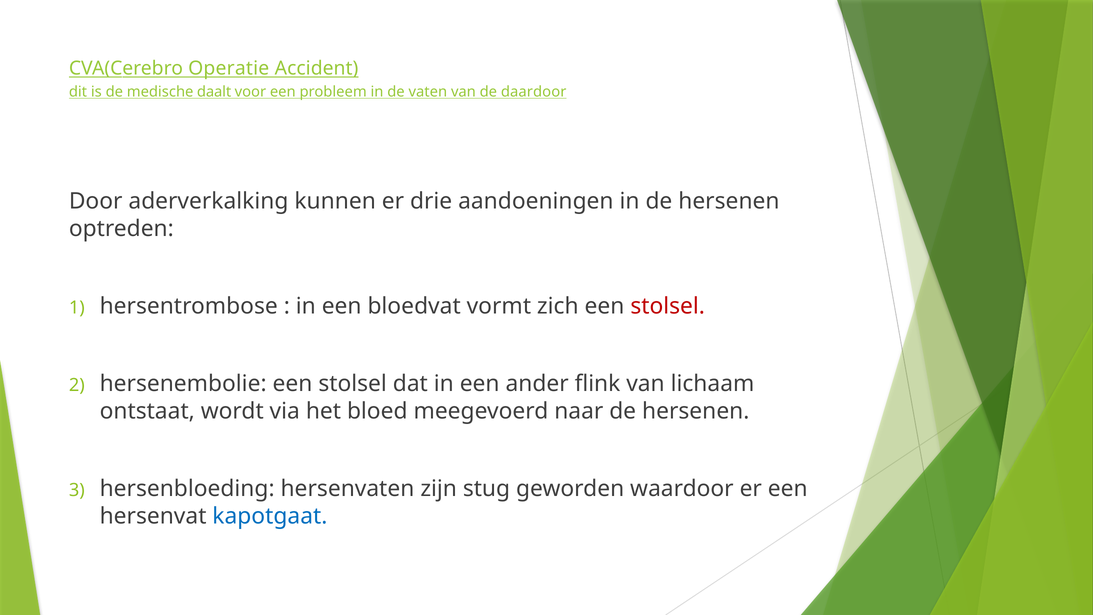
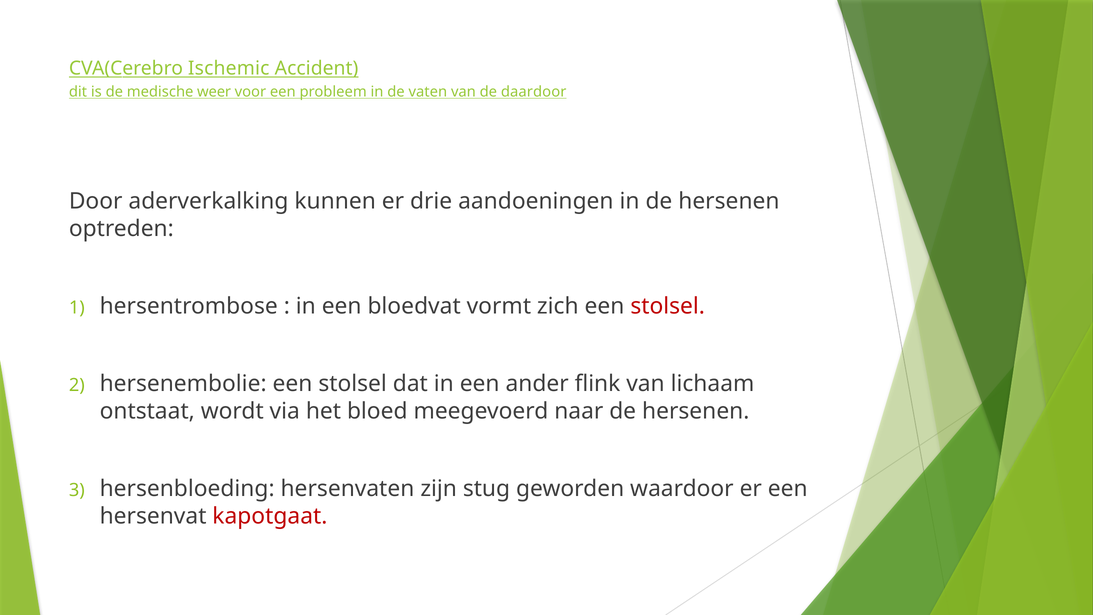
Operatie: Operatie -> Ischemic (229, 68)
daalt: daalt -> weer (214, 92)
kapotgaat colour: blue -> red (270, 516)
